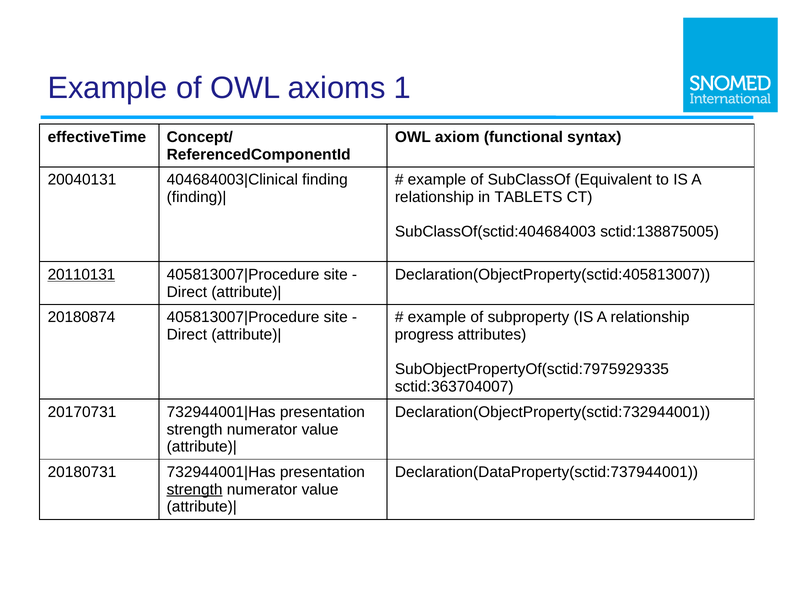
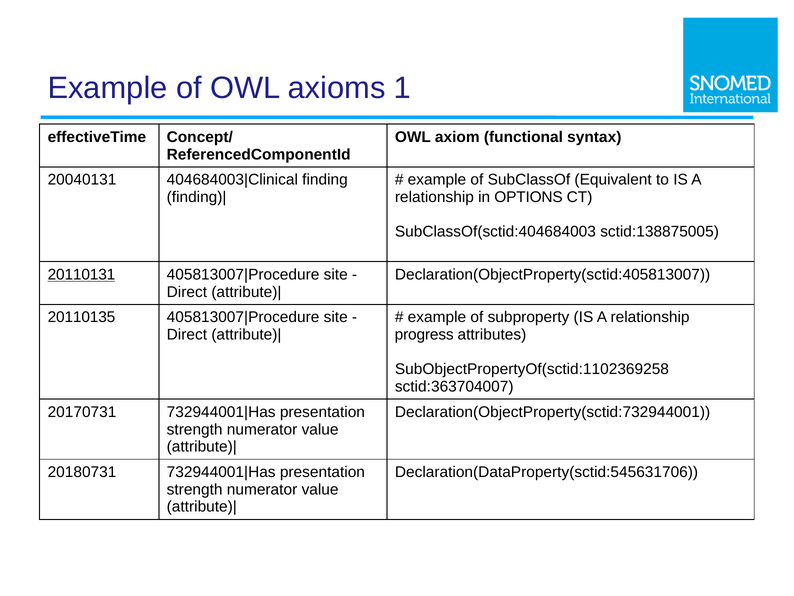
TABLETS: TABLETS -> OPTIONS (529, 197)
20180874: 20180874 -> 20110135 (81, 317)
SubObjectPropertyOf(sctid:7975929335: SubObjectPropertyOf(sctid:7975929335 -> SubObjectPropertyOf(sctid:1102369258 (532, 369)
Declaration(DataProperty(sctid:737944001: Declaration(DataProperty(sctid:737944001 -> Declaration(DataProperty(sctid:545631706 (547, 472)
strength underline: present -> none (195, 489)
